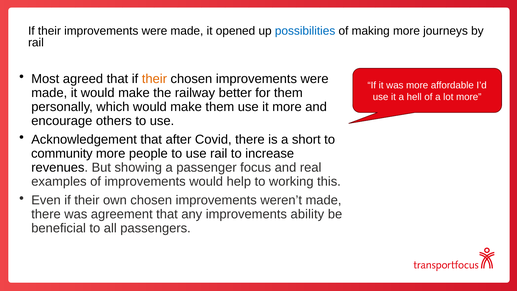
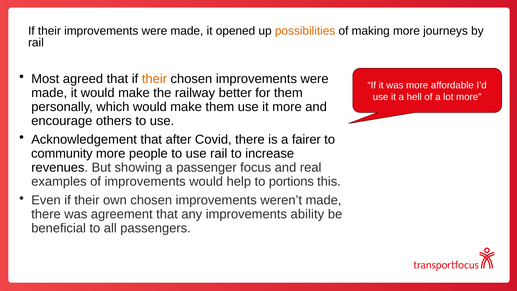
possibilities colour: blue -> orange (305, 31)
short: short -> fairer (306, 139)
working: working -> portions (291, 181)
